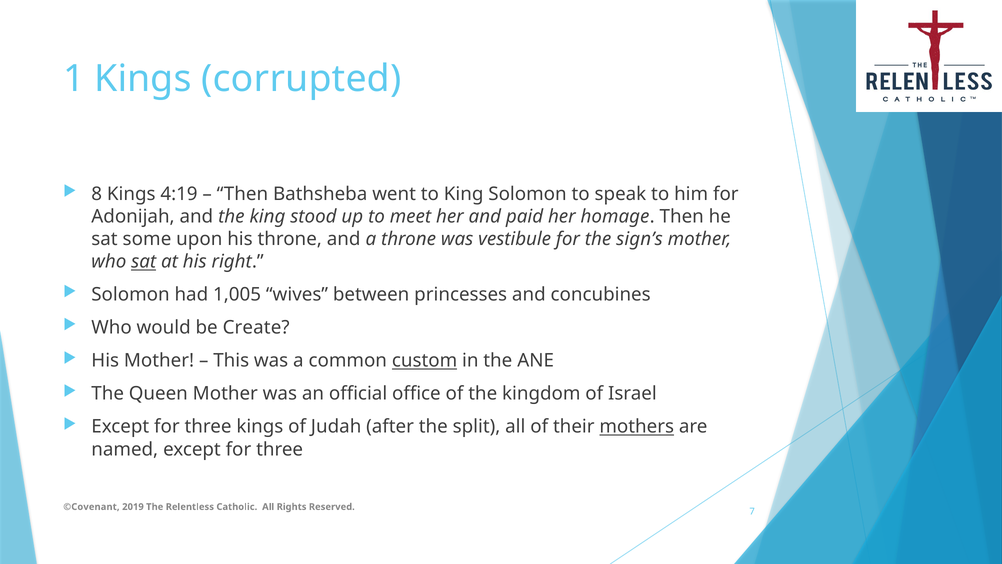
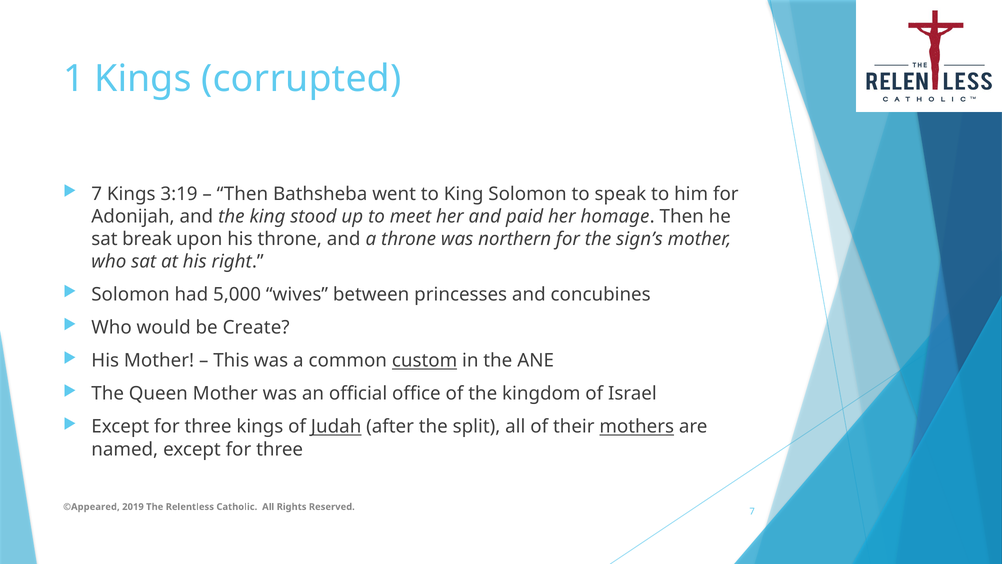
8: 8 -> 7 (97, 194)
4:19: 4:19 -> 3:19 (179, 194)
some: some -> break (147, 239)
vestibule: vestibule -> northern (515, 239)
sat underline: present -> none (144, 262)
1,005: 1,005 -> 5,000 (237, 295)
Judah underline: none -> present (336, 427)
©Covenant: ©Covenant -> ©Appeared (91, 506)
